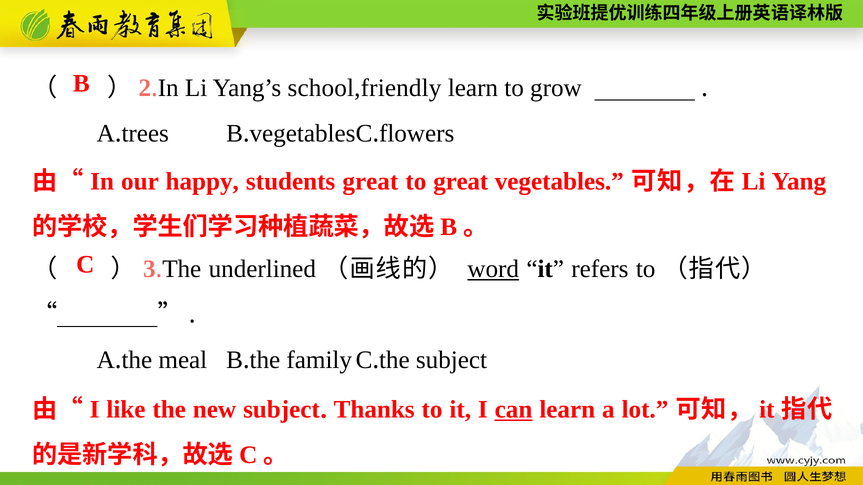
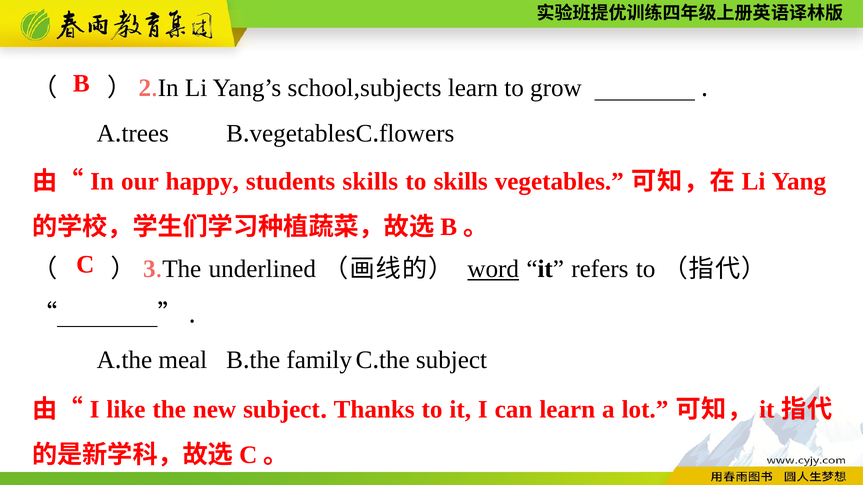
school,friendly: school,friendly -> school,subjects (365, 88)
students great: great -> skills (370, 182)
to great: great -> skills (461, 182)
can underline: present -> none (514, 410)
